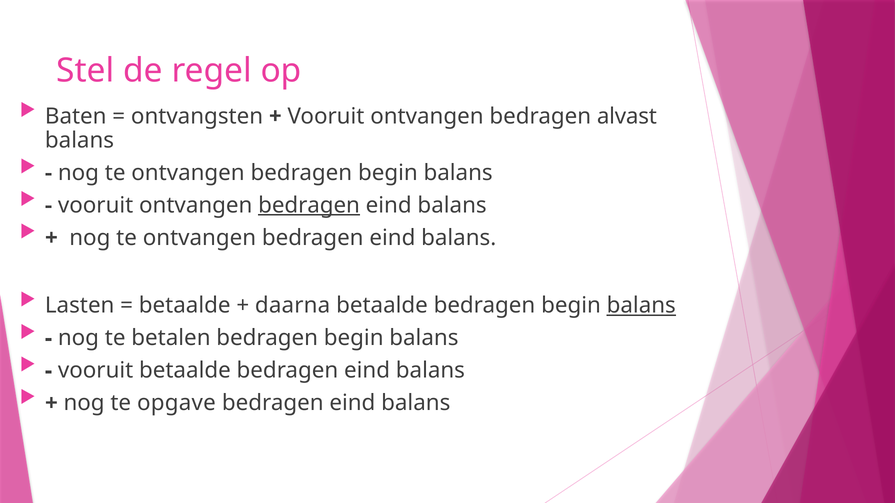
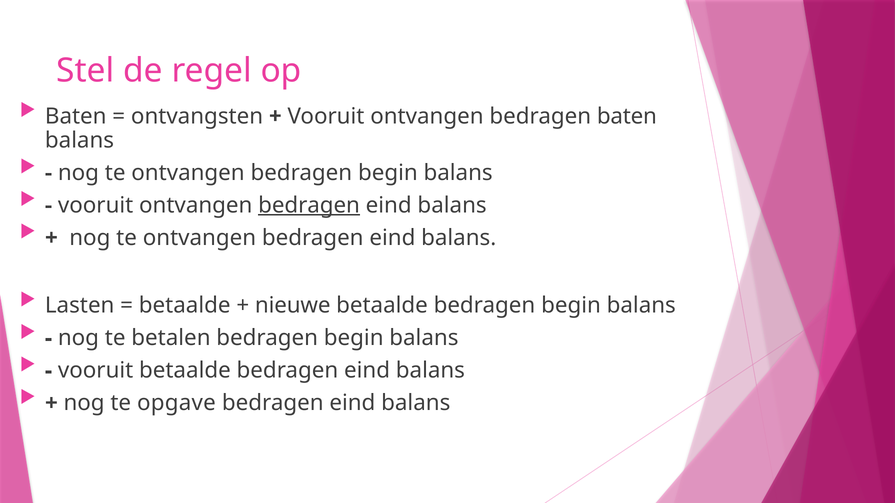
bedragen alvast: alvast -> baten (627, 116)
daarna: daarna -> nieuwe (293, 306)
balans underline: present -> none (641, 306)
